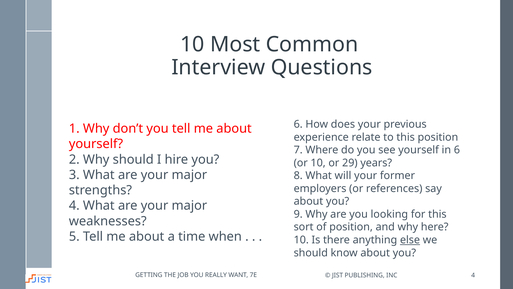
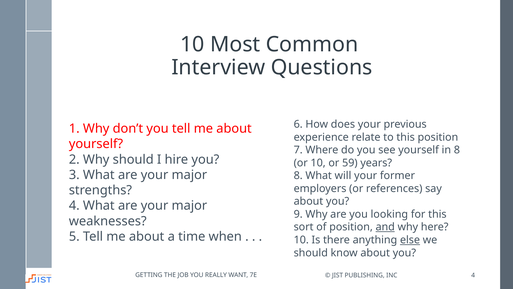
in 6: 6 -> 8 (457, 150)
29: 29 -> 59 (350, 163)
and underline: none -> present (385, 227)
